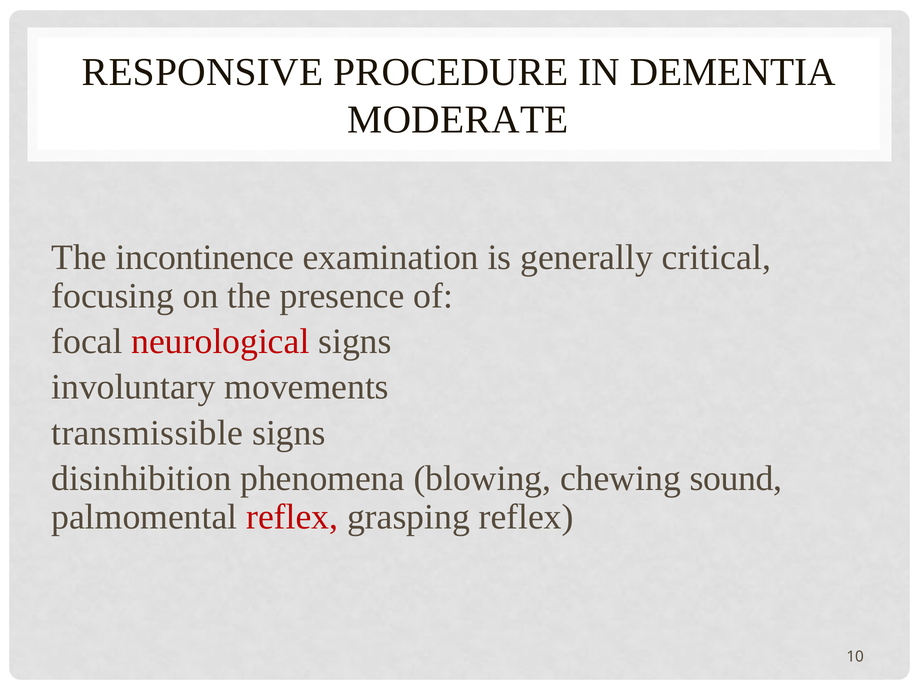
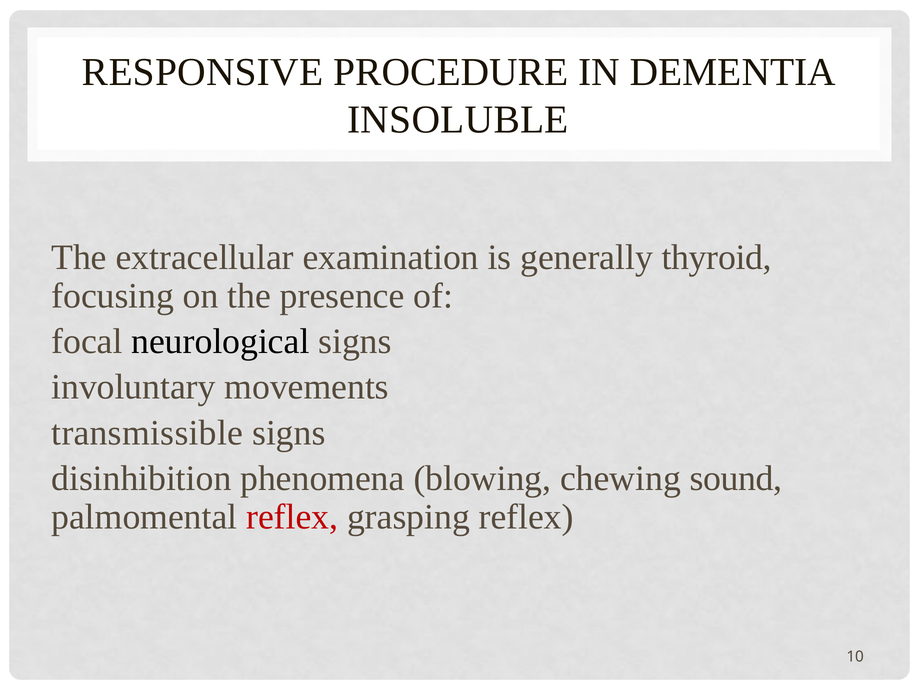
MODERATE: MODERATE -> INSOLUBLE (458, 120)
incontinence: incontinence -> extracellular (205, 257)
critical: critical -> thyroid (717, 257)
neurological colour: red -> black (220, 342)
